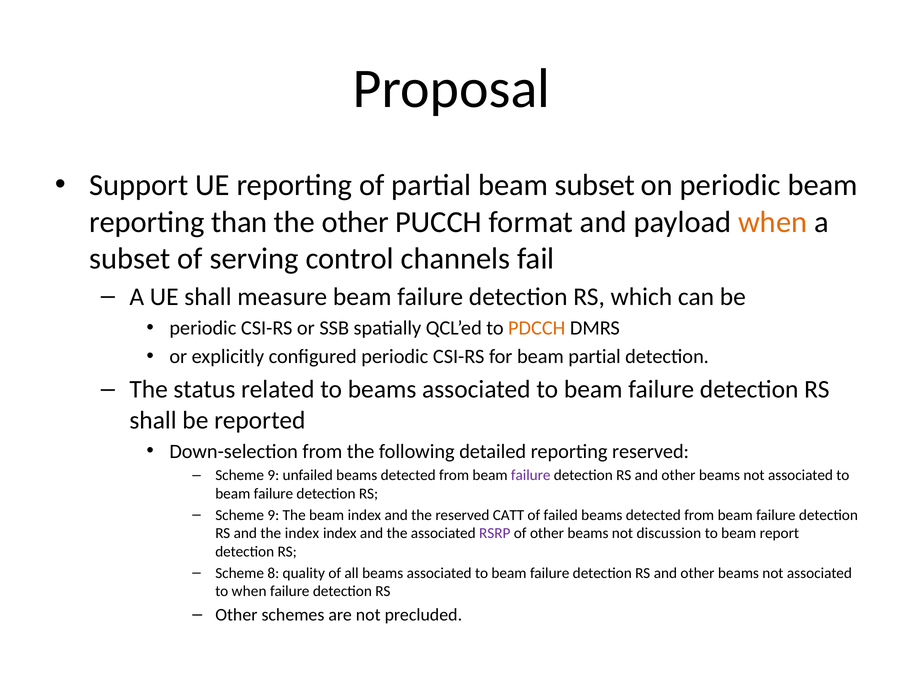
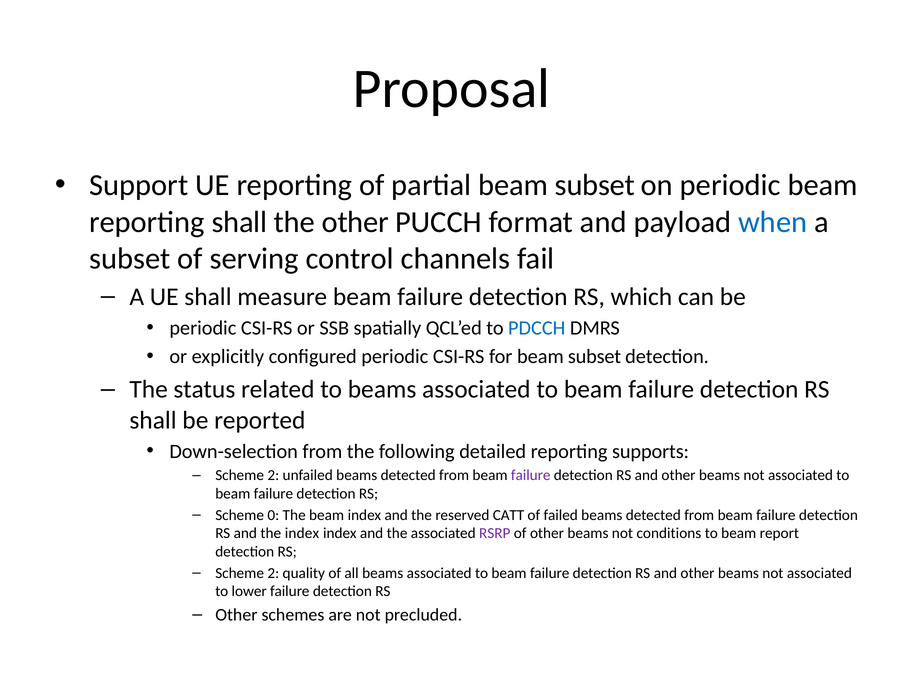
reporting than: than -> shall (239, 222)
when colour: orange -> blue (773, 222)
PDCCH colour: orange -> blue (537, 328)
for beam partial: partial -> subset (595, 357)
reporting reserved: reserved -> supports (651, 451)
9: 9 -> 2 (273, 475)
9: 9 -> 0 (273, 515)
discussion: discussion -> conditions (669, 533)
8: 8 -> 2 (273, 573)
to when: when -> lower (249, 591)
